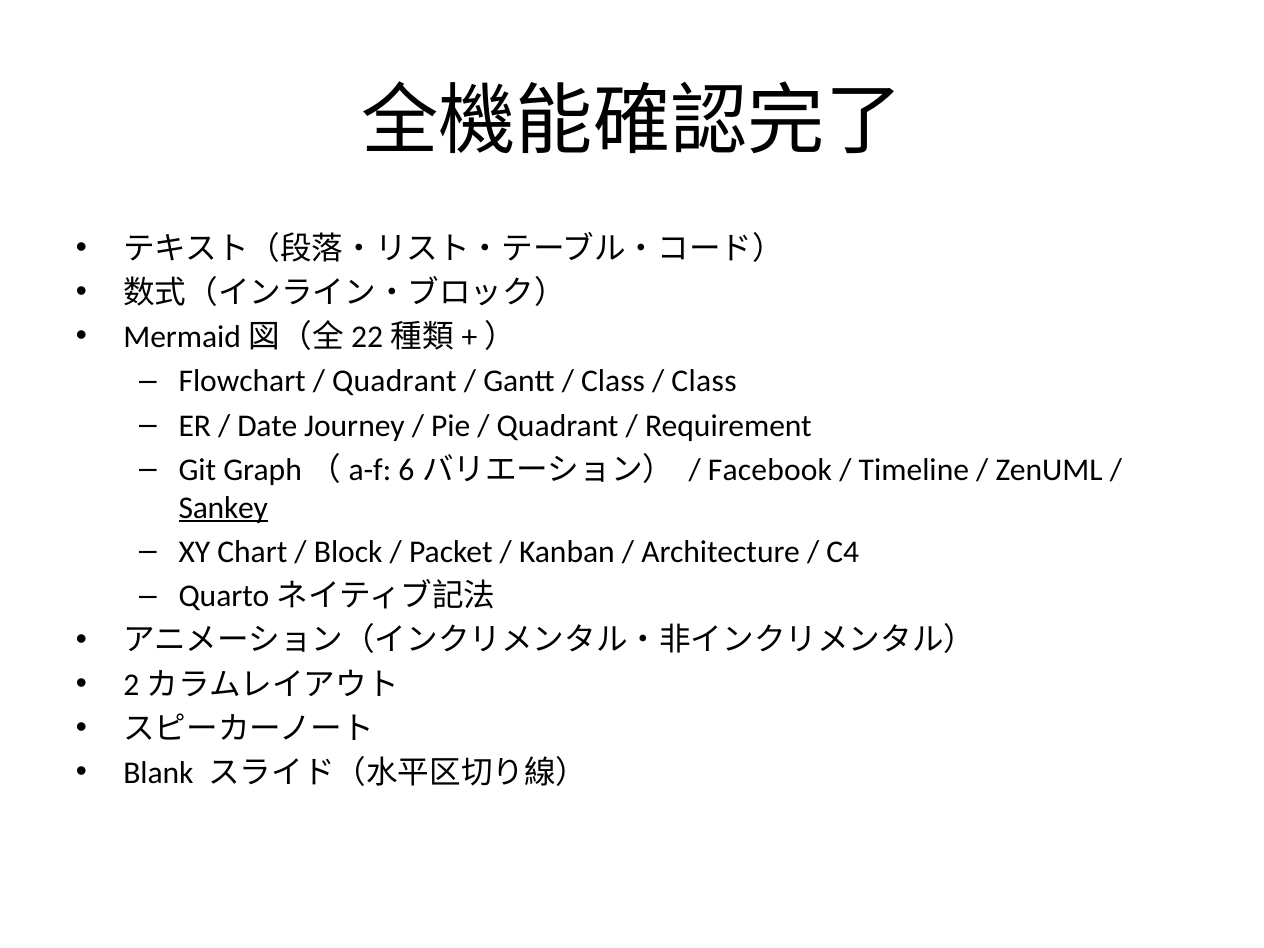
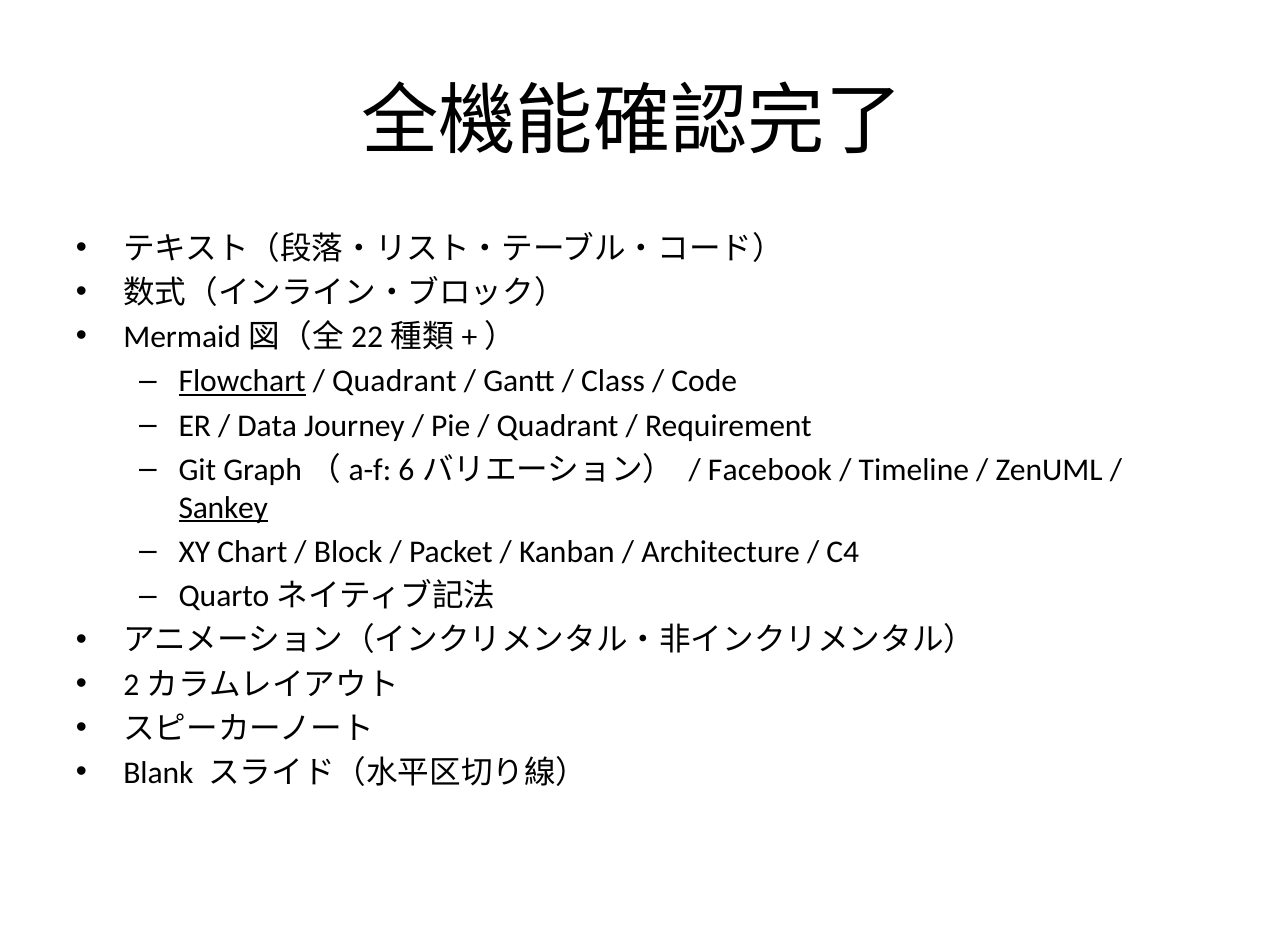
Flowchart underline: none -> present (242, 381)
Class: Class -> Code (704, 381)
Date: Date -> Data (267, 426)
